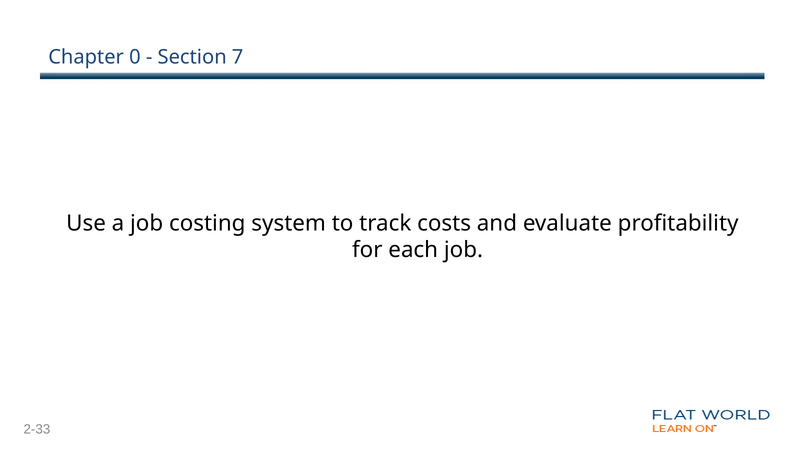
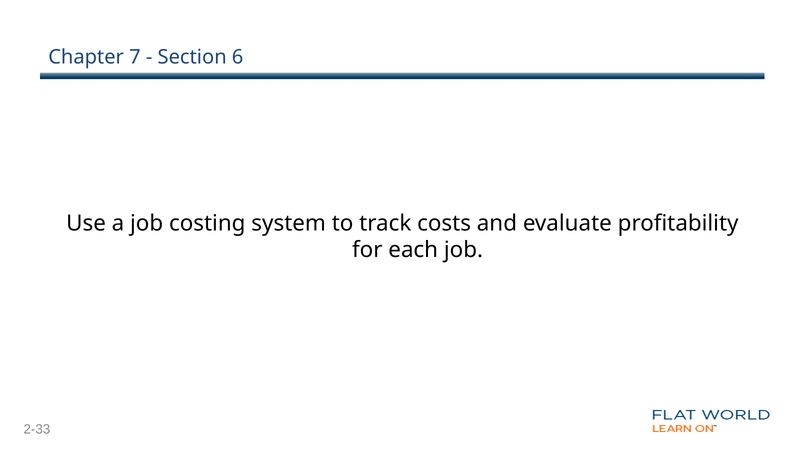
0: 0 -> 7 (135, 57)
7: 7 -> 6 (238, 57)
